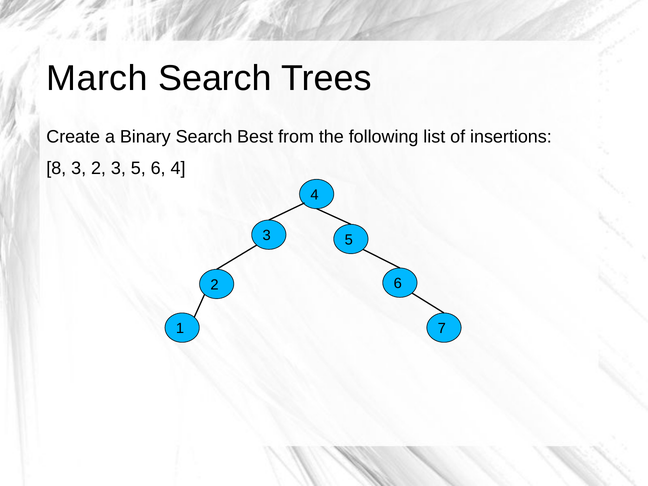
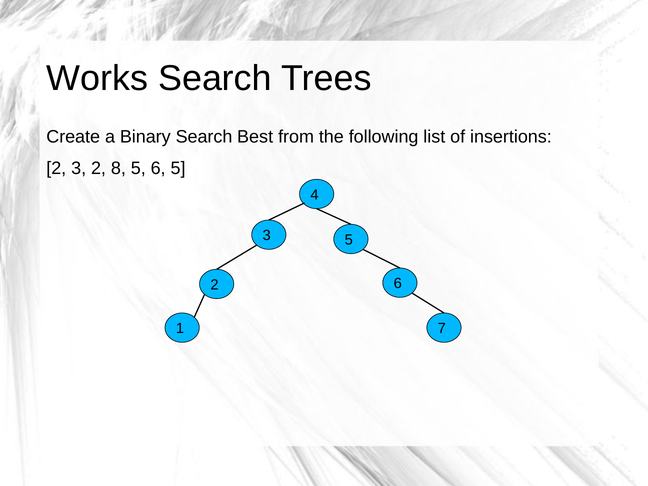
March: March -> Works (97, 78)
8: 8 -> 2 (56, 168)
2 3: 3 -> 8 (118, 168)
6 4: 4 -> 5 (178, 168)
